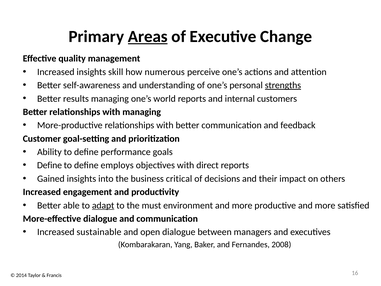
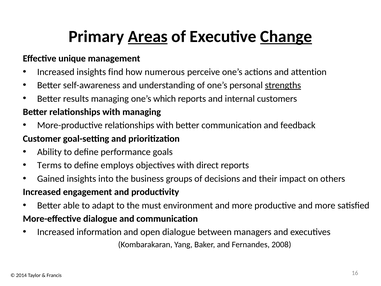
Change underline: none -> present (286, 36)
quality: quality -> unique (72, 59)
skill: skill -> find (116, 72)
world: world -> which (165, 99)
Define: Define -> Terms (49, 165)
critical: critical -> groups (179, 179)
adapt underline: present -> none (103, 205)
sustainable: sustainable -> information (99, 232)
